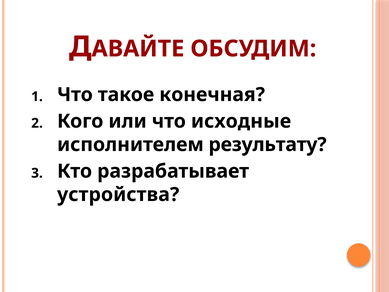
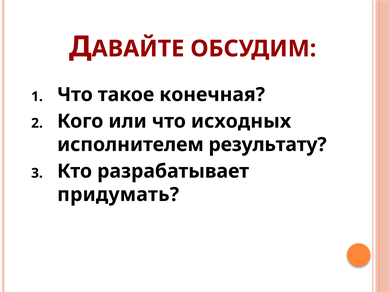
исходные: исходные -> исходных (241, 121)
устройства: устройства -> придумать (118, 194)
